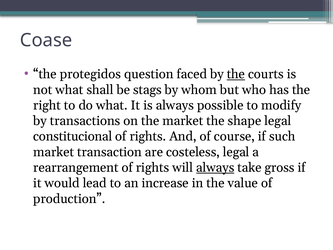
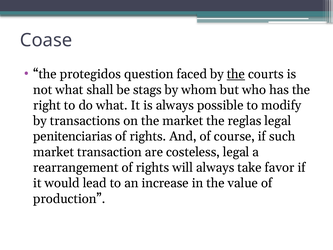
shape: shape -> reglas (245, 121)
constitucional: constitucional -> penitenciarias (73, 136)
always underline: present -> none (215, 167)
gross: gross -> favor (280, 167)
